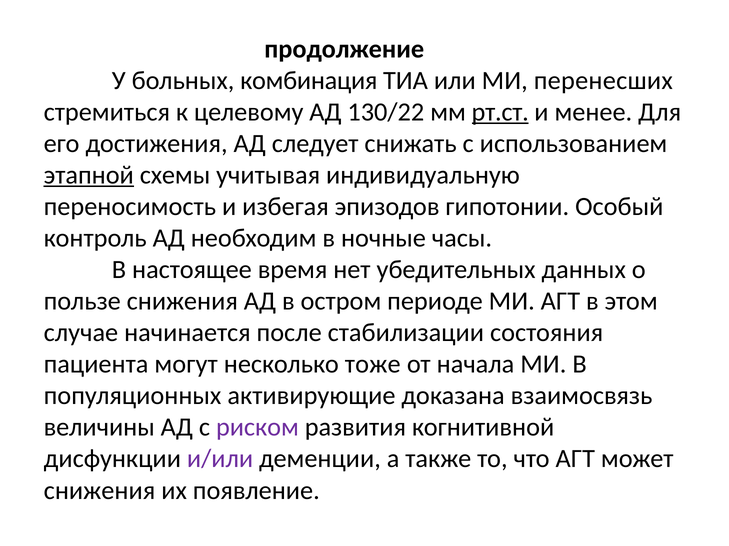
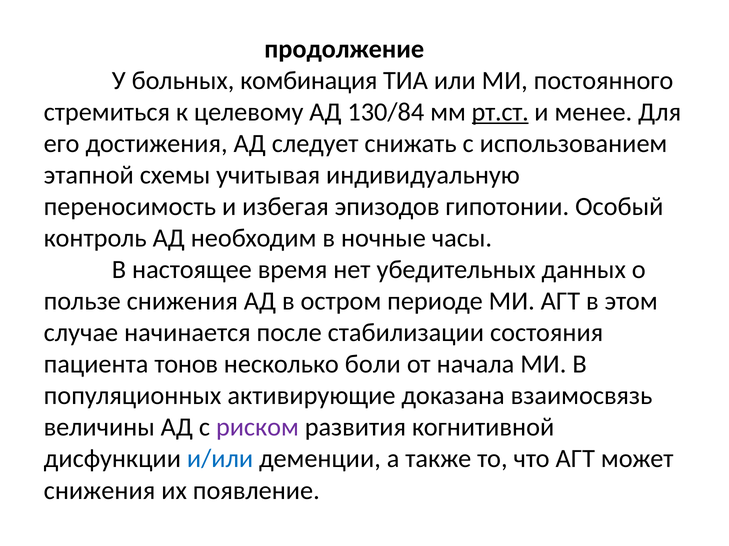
перенесших: перенесших -> постоянного (603, 81)
130/22: 130/22 -> 130/84 (386, 112)
этапной underline: present -> none (89, 175)
могут: могут -> тонов (186, 365)
тоже: тоже -> боли (373, 365)
и/или colour: purple -> blue (220, 459)
